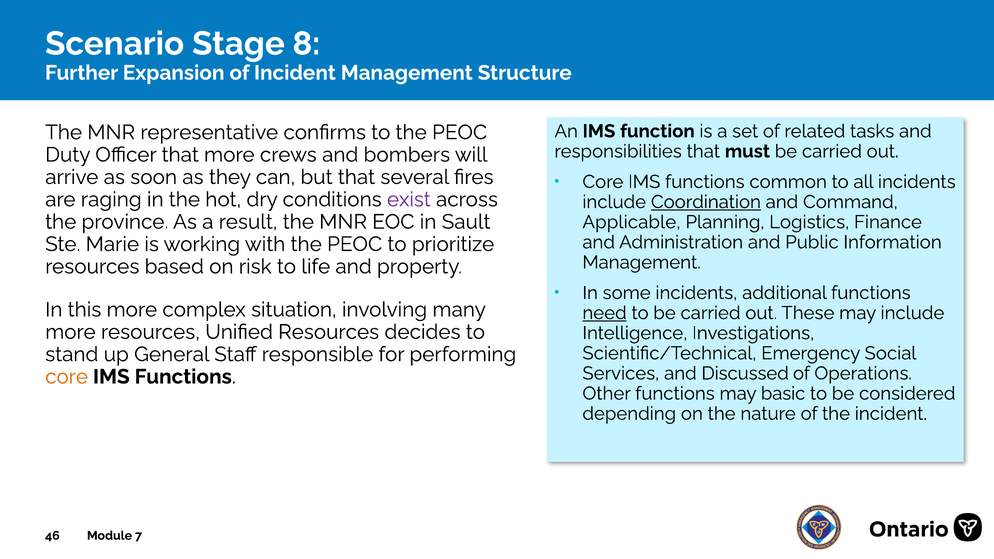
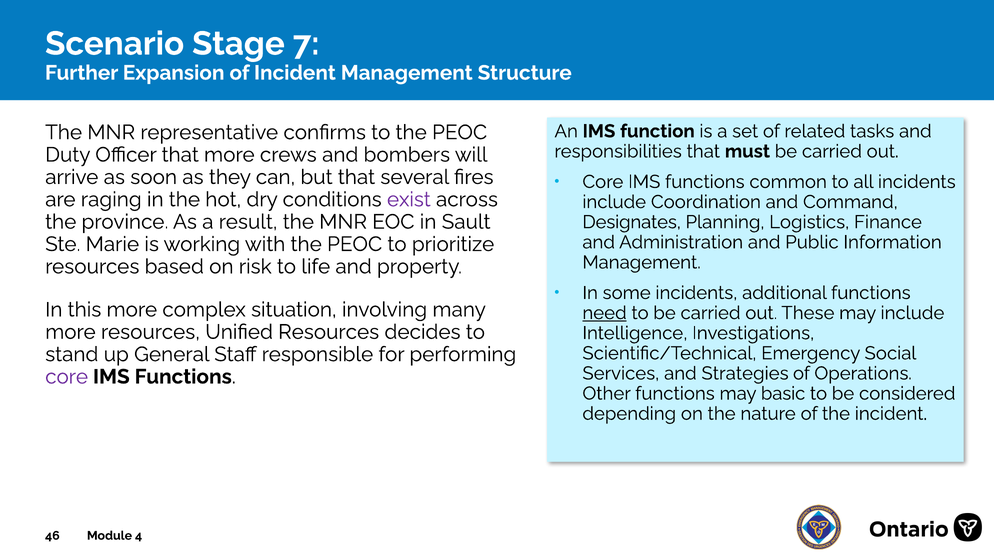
8: 8 -> 7 (306, 44)
Coordination underline: present -> none (706, 202)
Applicable: Applicable -> Designates (632, 222)
Discussed: Discussed -> Strategies (745, 373)
core colour: orange -> purple (67, 377)
7: 7 -> 4 (139, 536)
